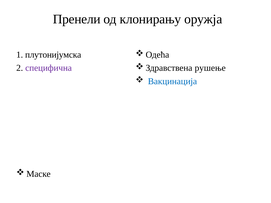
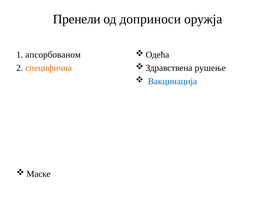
клонирању: клонирању -> доприноси (150, 19)
плутонијумска: плутонијумска -> апсорбованом (53, 55)
специфична colour: purple -> orange (49, 68)
